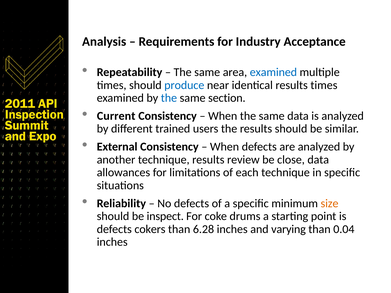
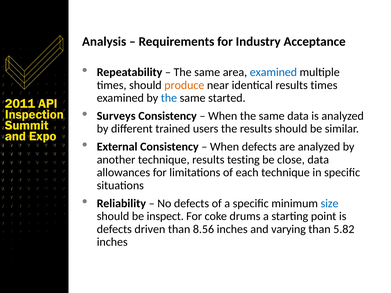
produce colour: blue -> orange (184, 85)
section: section -> started (227, 98)
Current: Current -> Surveys (116, 116)
review: review -> testing (243, 160)
size colour: orange -> blue (330, 204)
cokers: cokers -> driven (150, 229)
6.28: 6.28 -> 8.56 (204, 229)
0.04: 0.04 -> 5.82 (344, 229)
